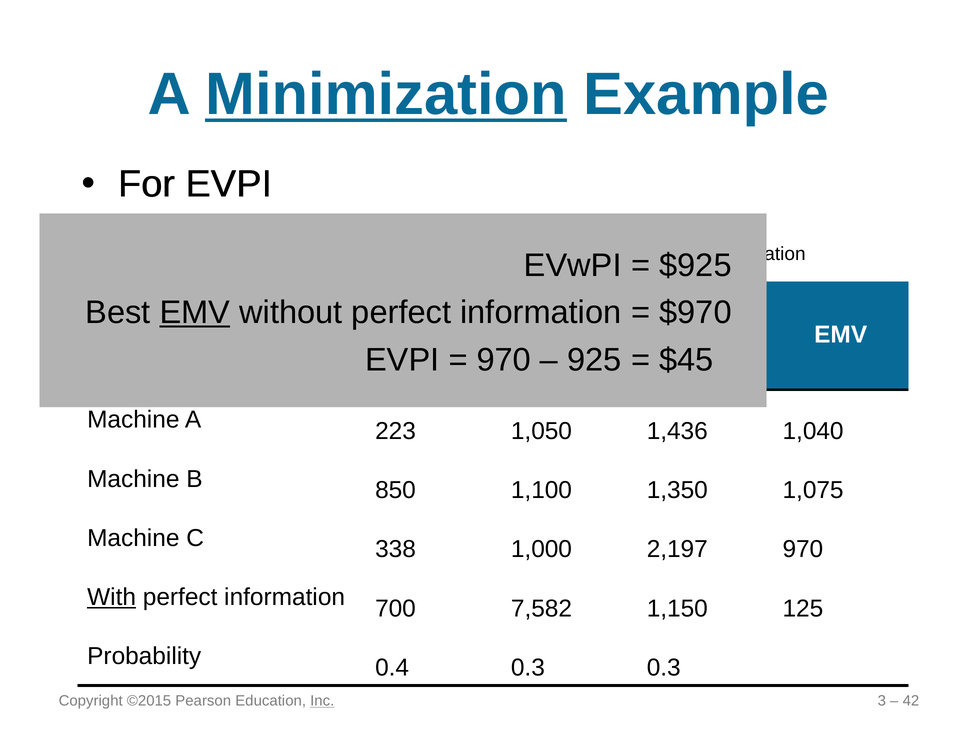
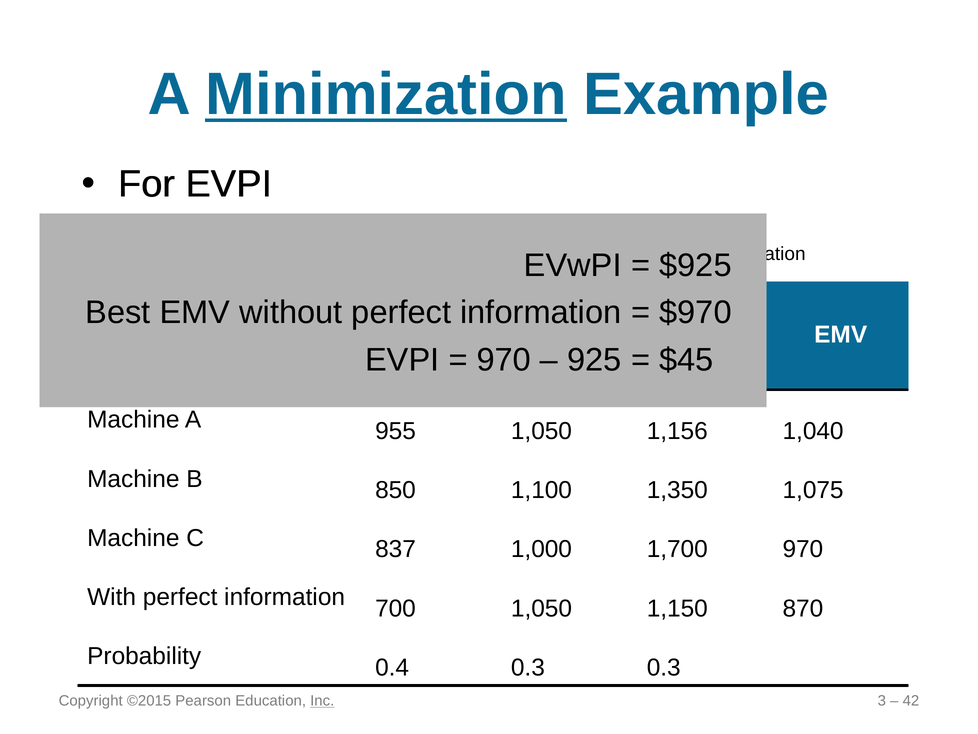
EMV underline: present -> none (195, 312)
223: 223 -> 955 (395, 431)
1,436: 1,436 -> 1,156 (677, 431)
338: 338 -> 837 (395, 549)
2,197: 2,197 -> 1,700 (677, 549)
With underline: present -> none (112, 597)
700 7,582: 7,582 -> 1,050 (541, 608)
125: 125 -> 870 (803, 608)
